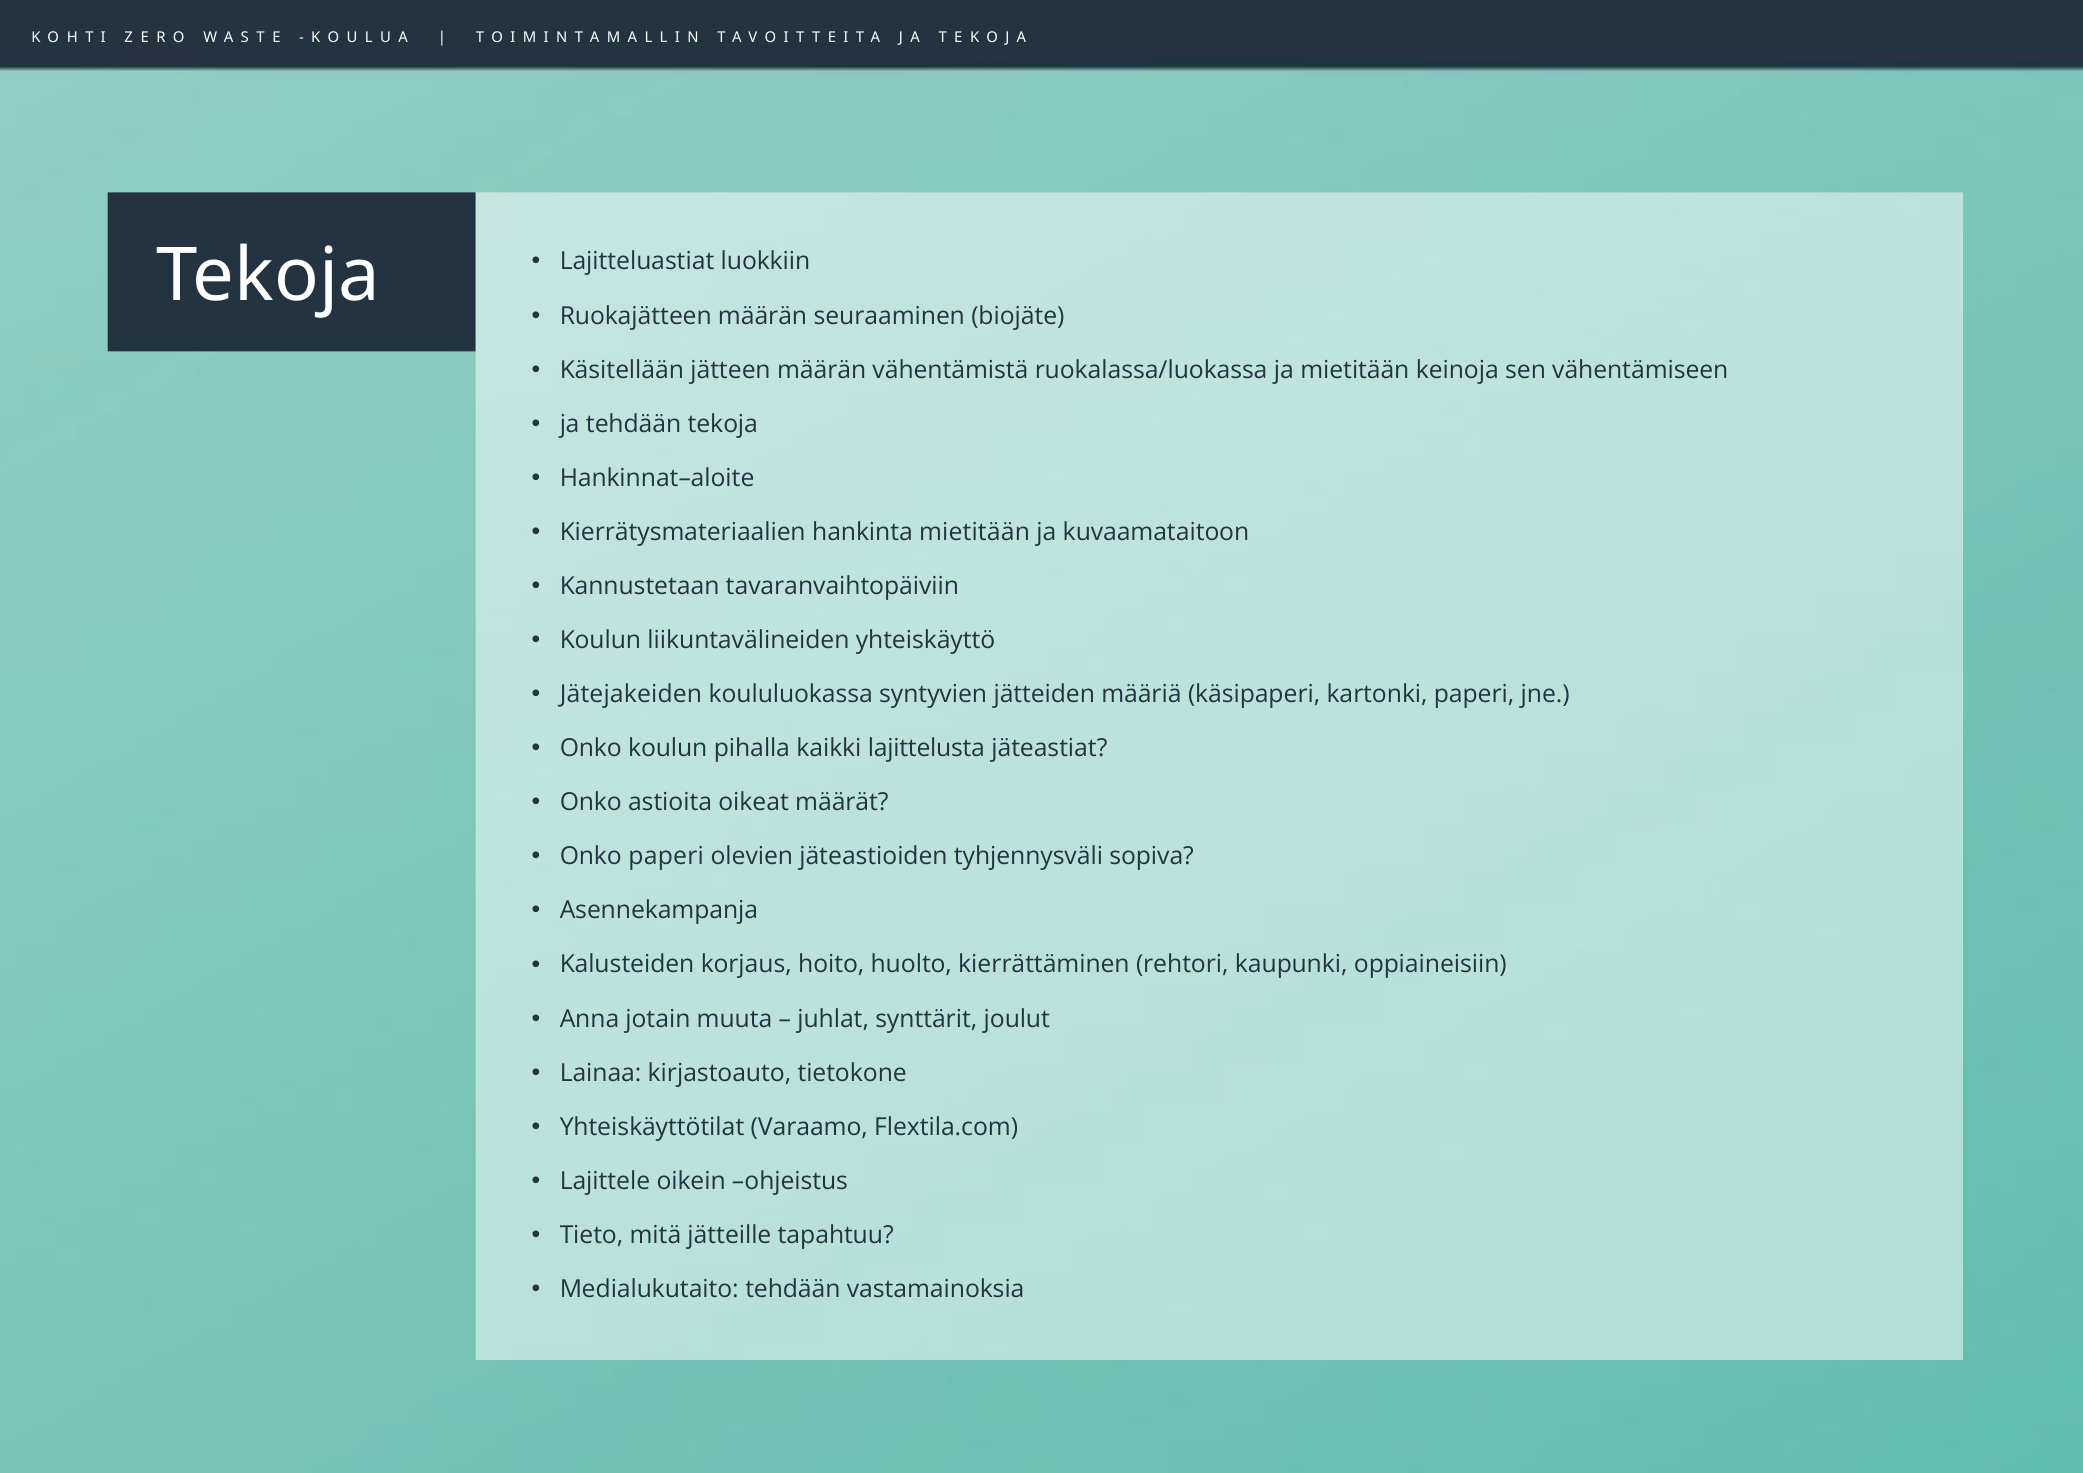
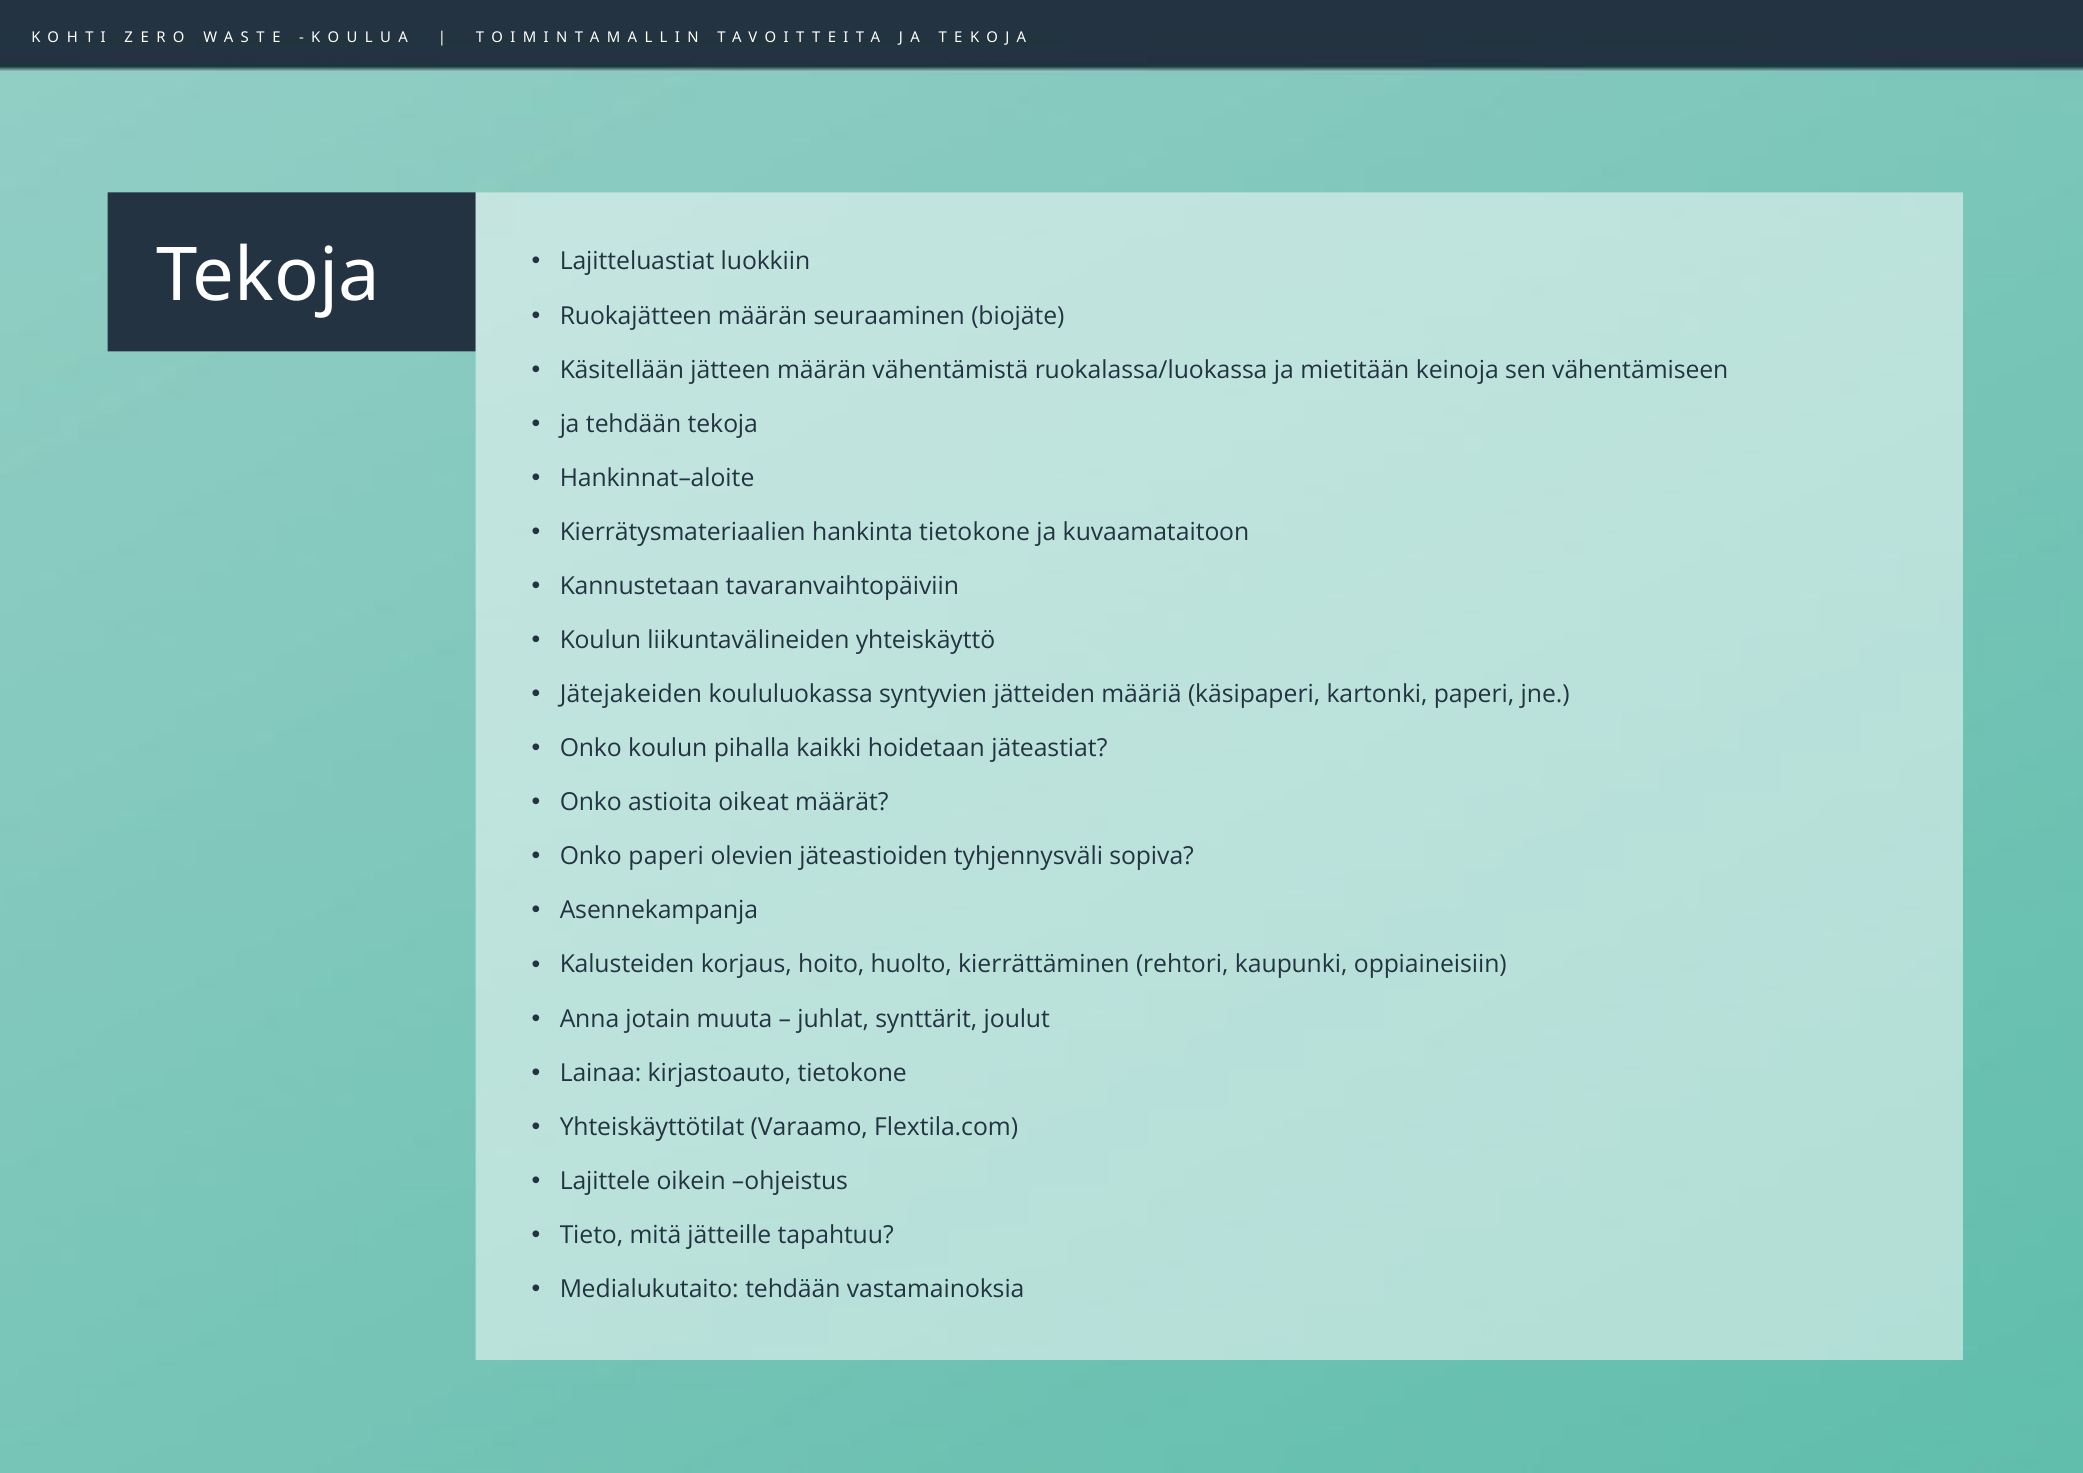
hankinta mietitään: mietitään -> tietokone (975, 532)
lajittelusta: lajittelusta -> hoidetaan (926, 748)
